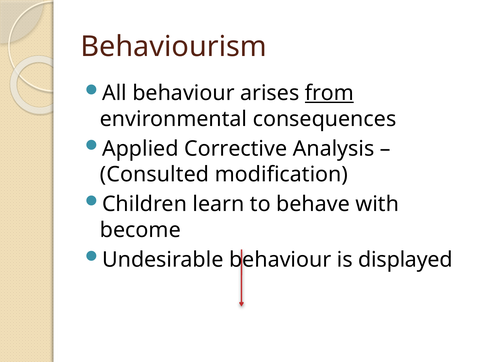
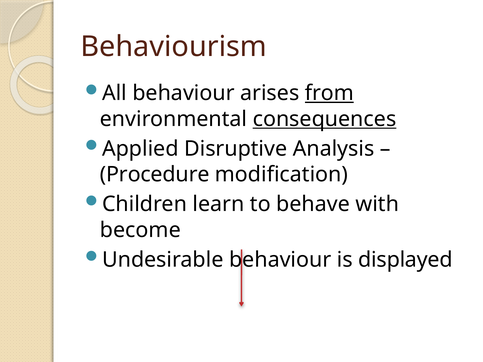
consequences underline: none -> present (325, 119)
Corrective: Corrective -> Disruptive (236, 149)
Consulted: Consulted -> Procedure (155, 175)
